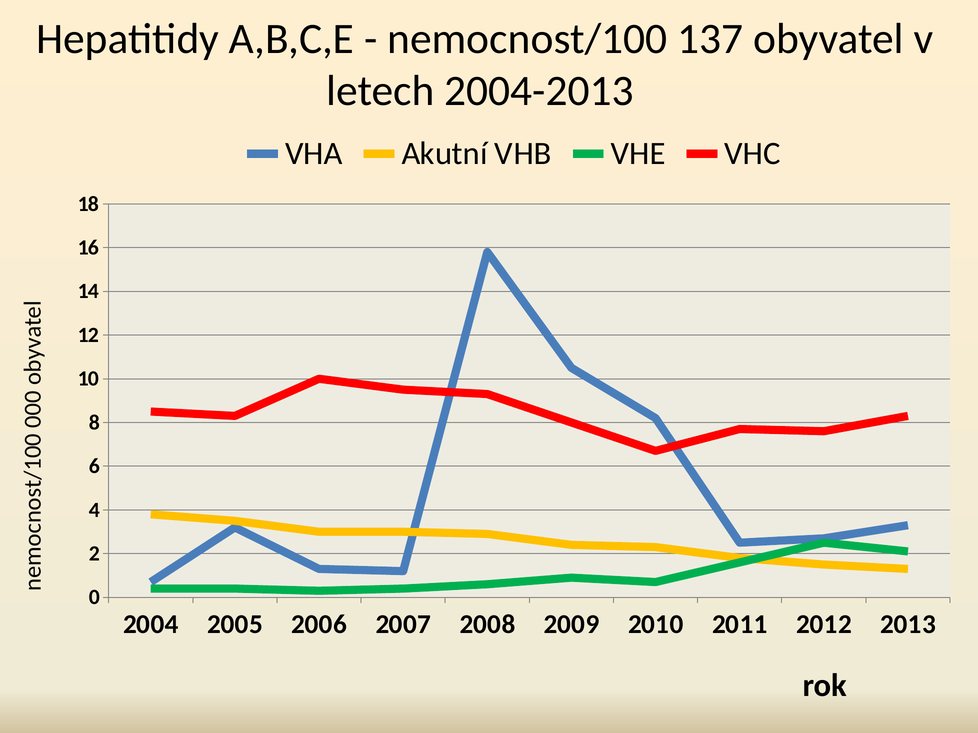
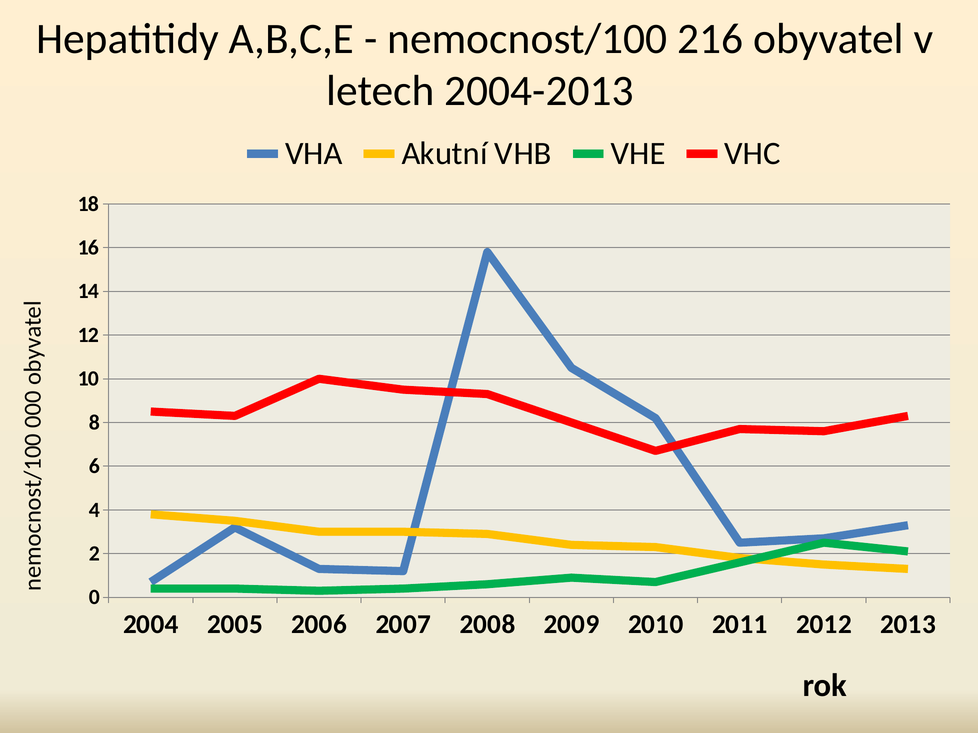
137: 137 -> 216 (710, 39)
